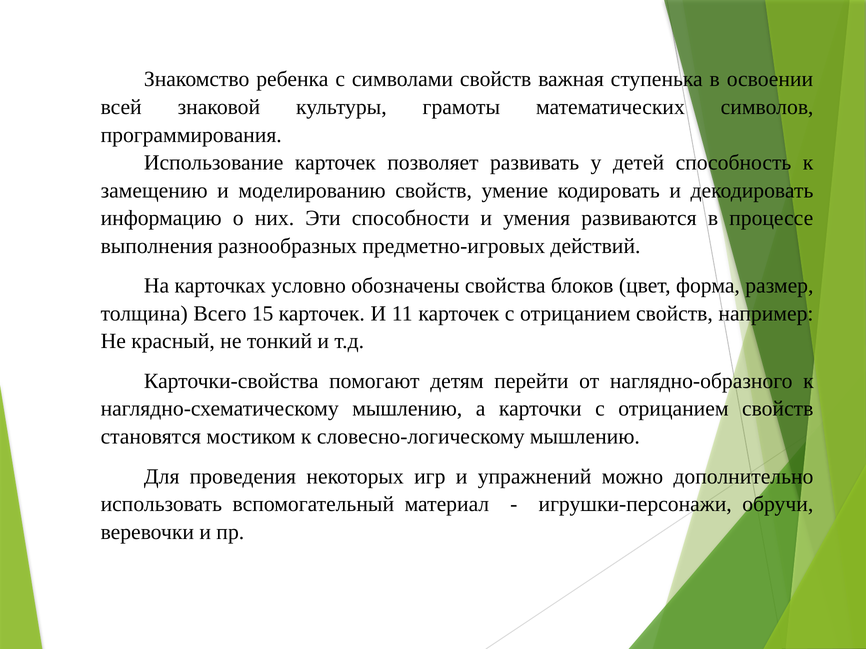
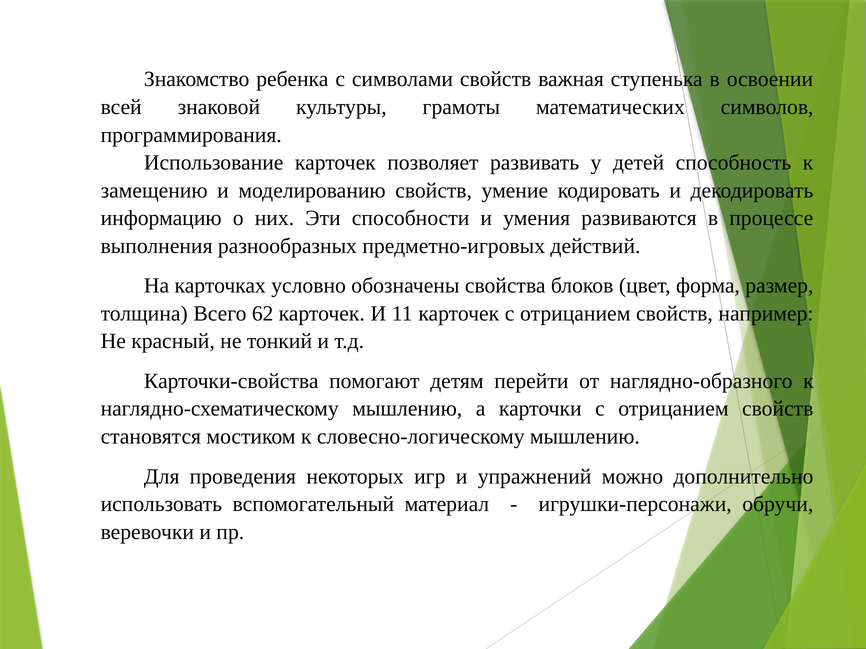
15: 15 -> 62 (263, 314)
